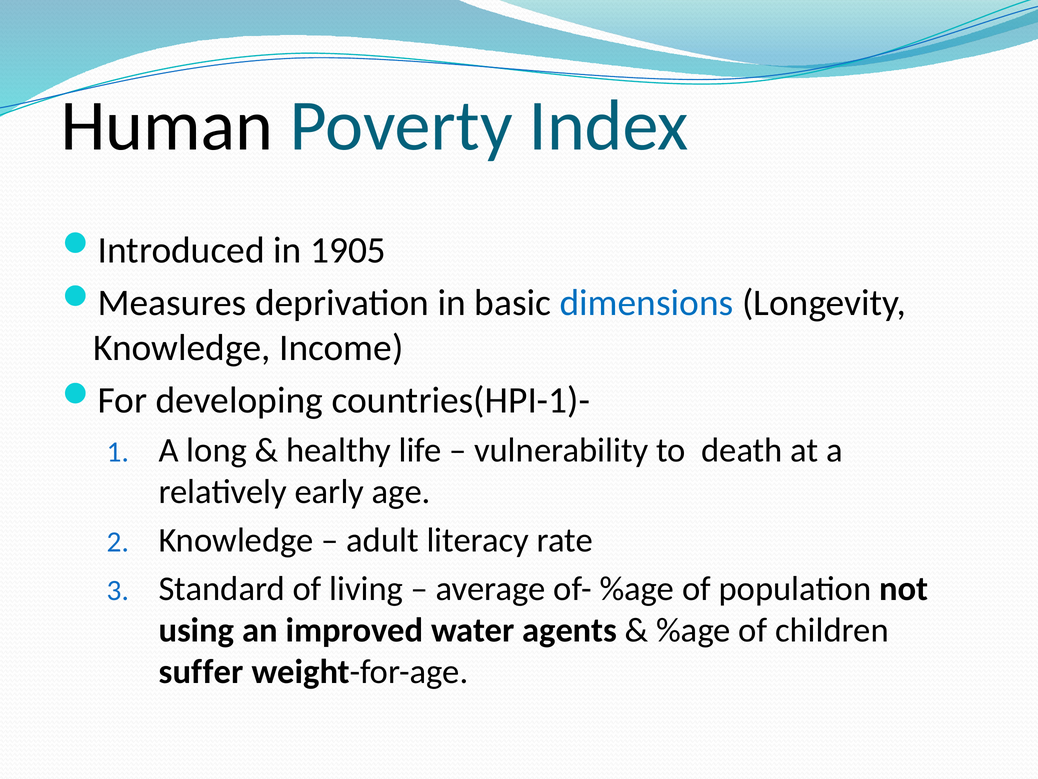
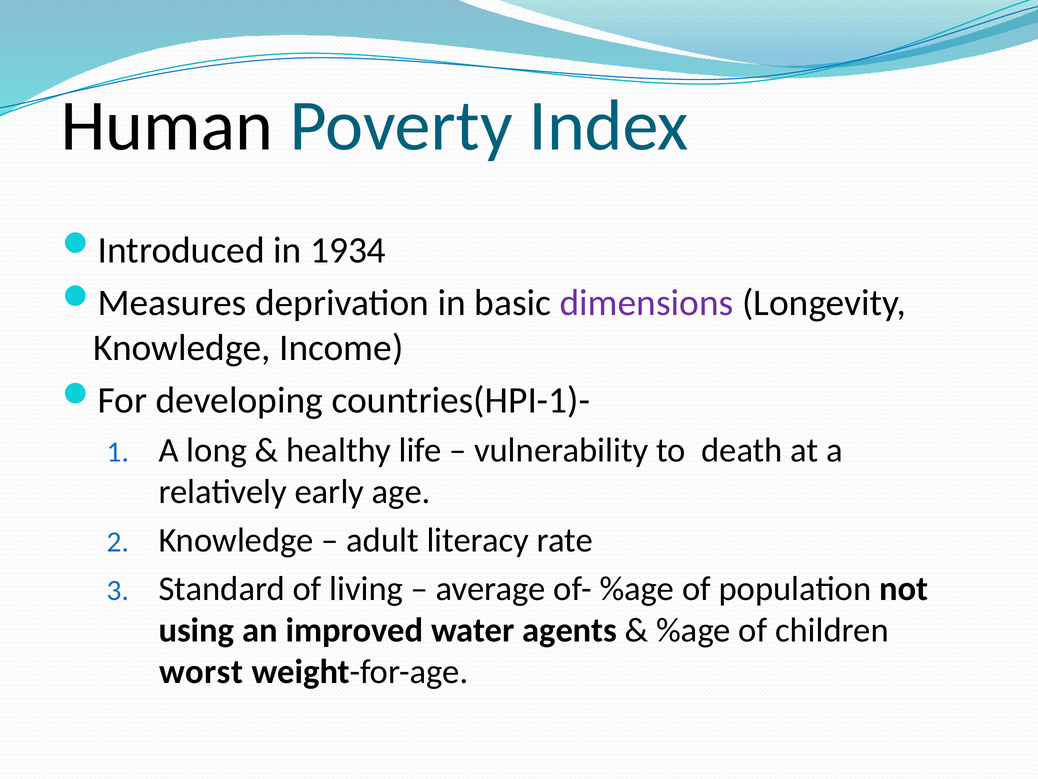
1905: 1905 -> 1934 (348, 250)
dimensions colour: blue -> purple (647, 303)
suffer: suffer -> worst (201, 672)
